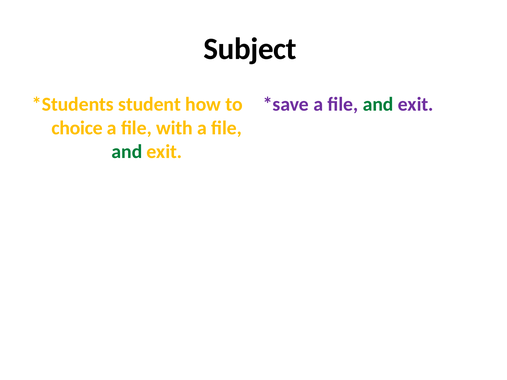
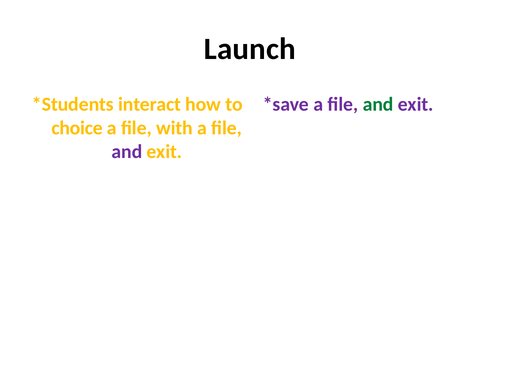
Subject: Subject -> Launch (250, 49)
student: student -> interact (150, 104)
and colour: green -> purple (127, 152)
